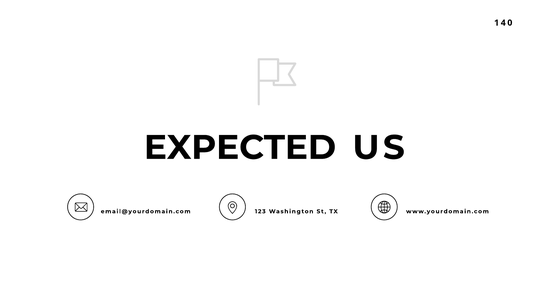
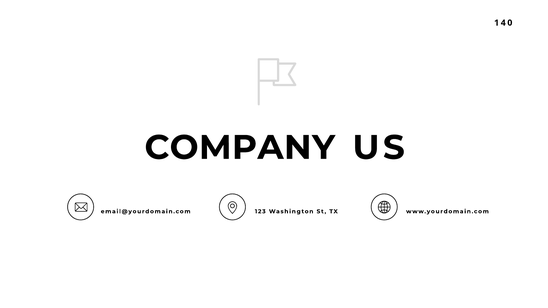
EXPECTED: EXPECTED -> COMPANY (240, 148)
